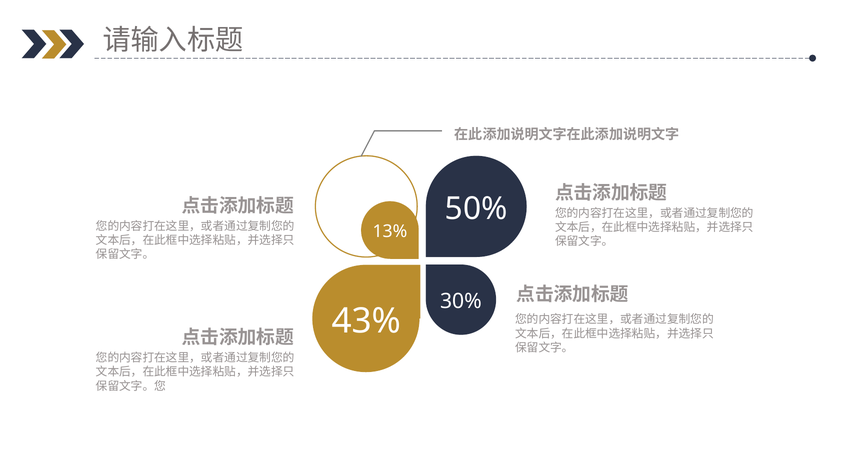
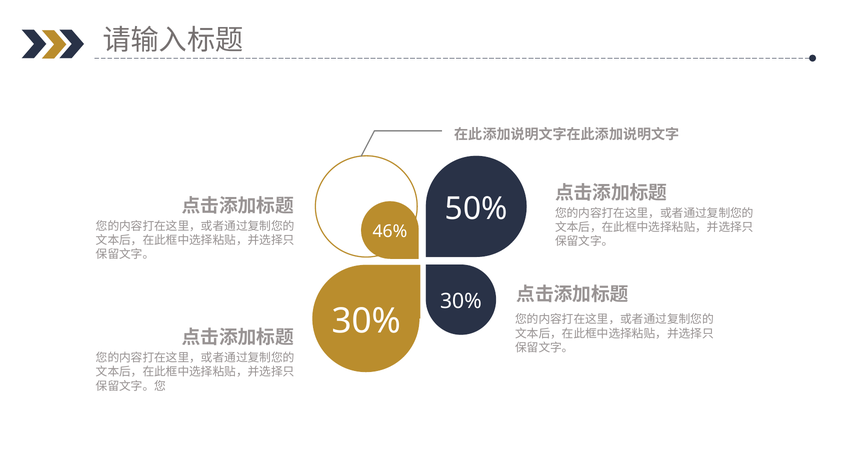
13%: 13% -> 46% (390, 231)
43%: 43% -> 30% (366, 321)
